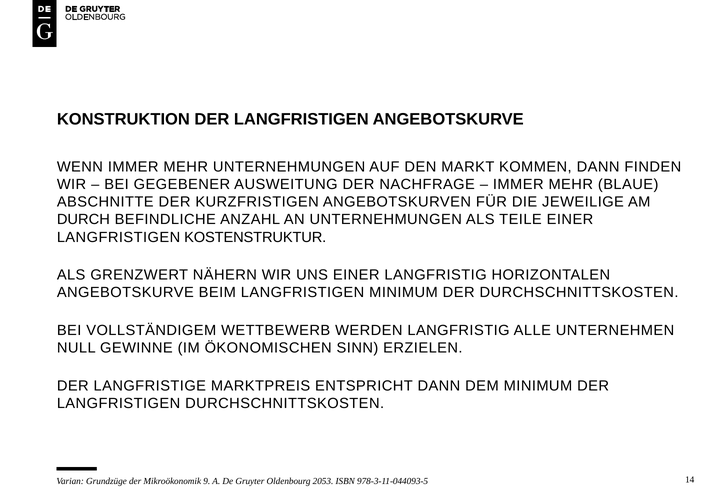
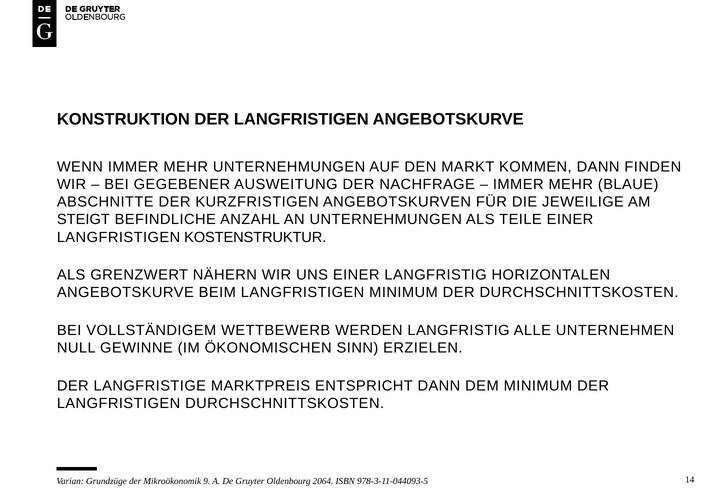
DURCH: DURCH -> STEIGT (83, 219)
2053: 2053 -> 2064 (323, 481)
